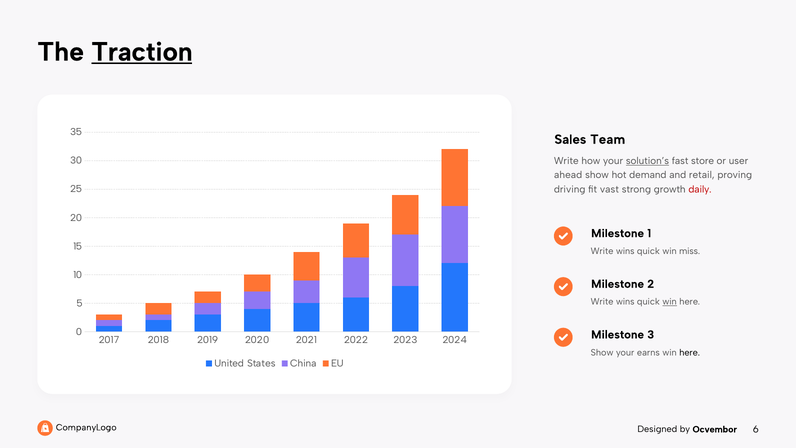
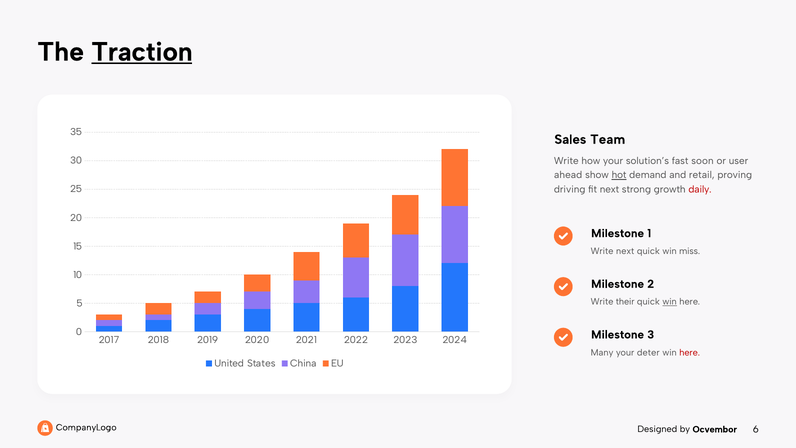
solution’s underline: present -> none (647, 161)
store: store -> soon (702, 161)
hot underline: none -> present (619, 175)
fit vast: vast -> next (609, 189)
wins: wins -> next (625, 251)
wins: wins -> their (625, 302)
Show: Show -> Many (602, 352)
earns: earns -> deter (648, 352)
here colour: black -> red (690, 352)
